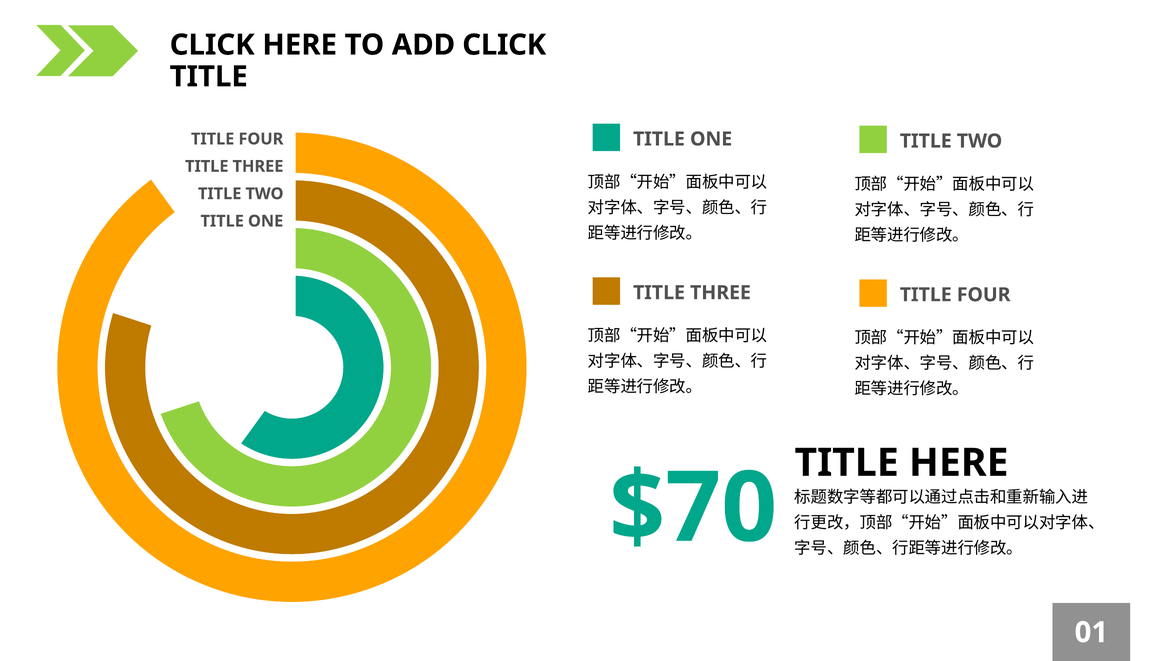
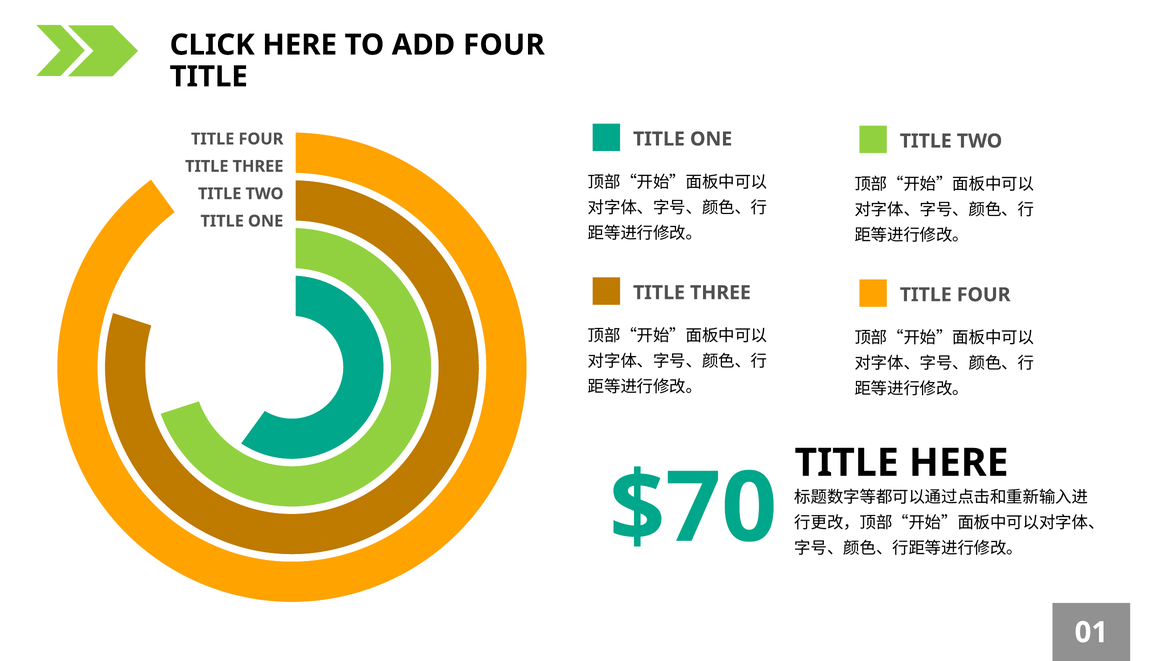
ADD CLICK: CLICK -> FOUR (504, 45)
